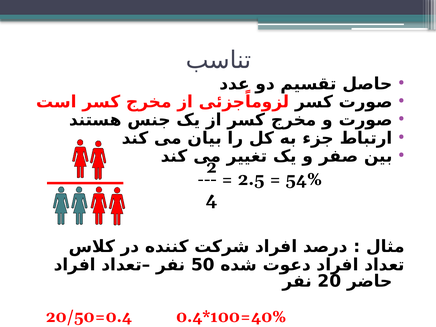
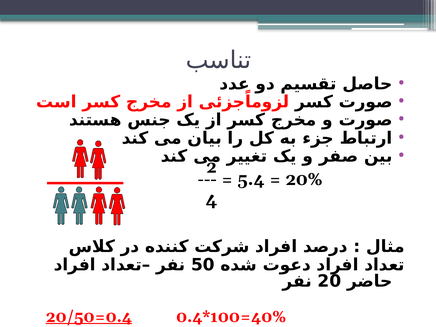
2.5: 2.5 -> 5.4 (251, 179)
54%: 54% -> 20% (304, 179)
20/50=0.4 underline: none -> present (89, 317)
